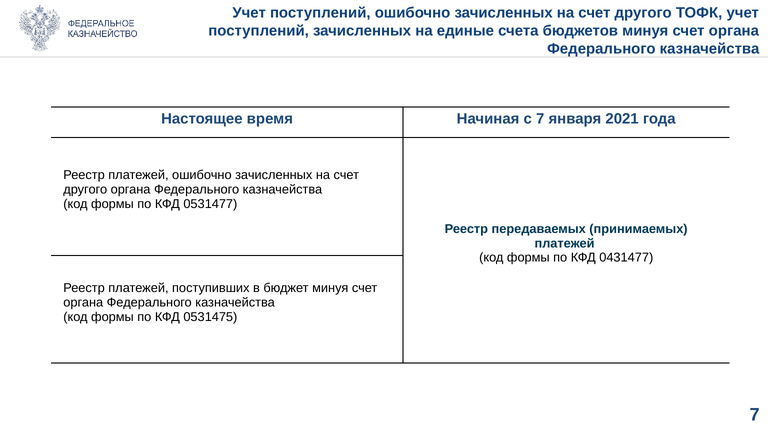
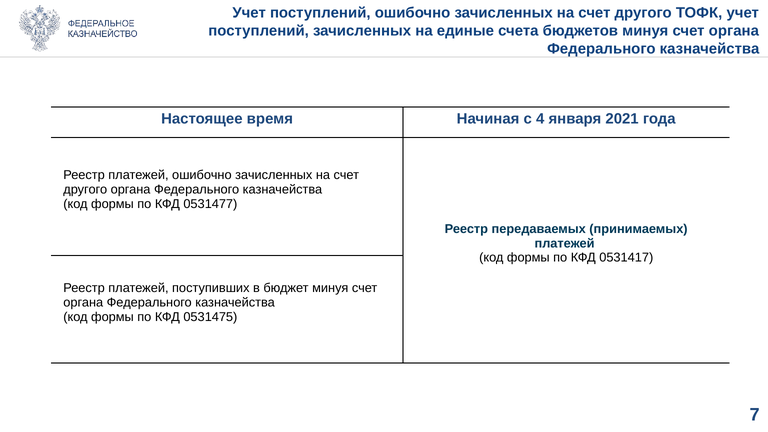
с 7: 7 -> 4 (540, 119)
0431477: 0431477 -> 0531417 (626, 258)
